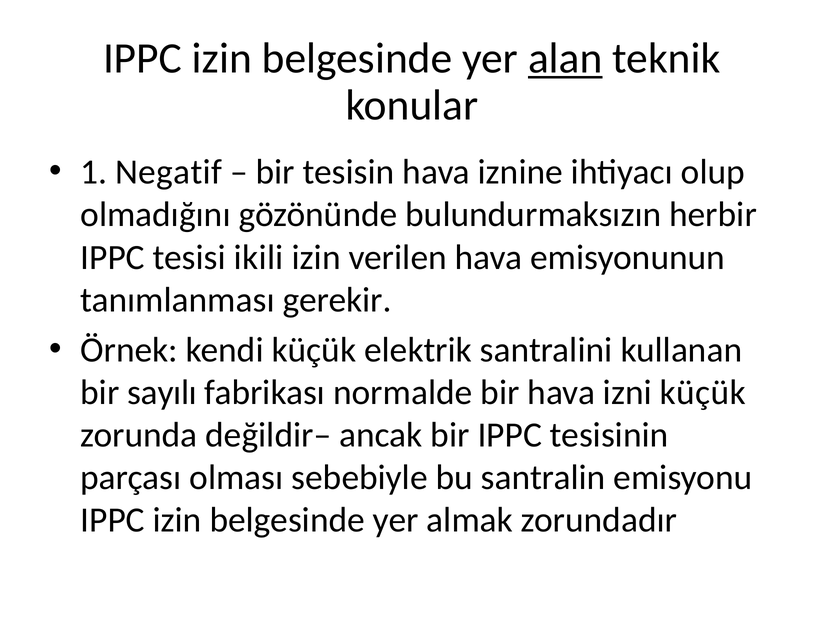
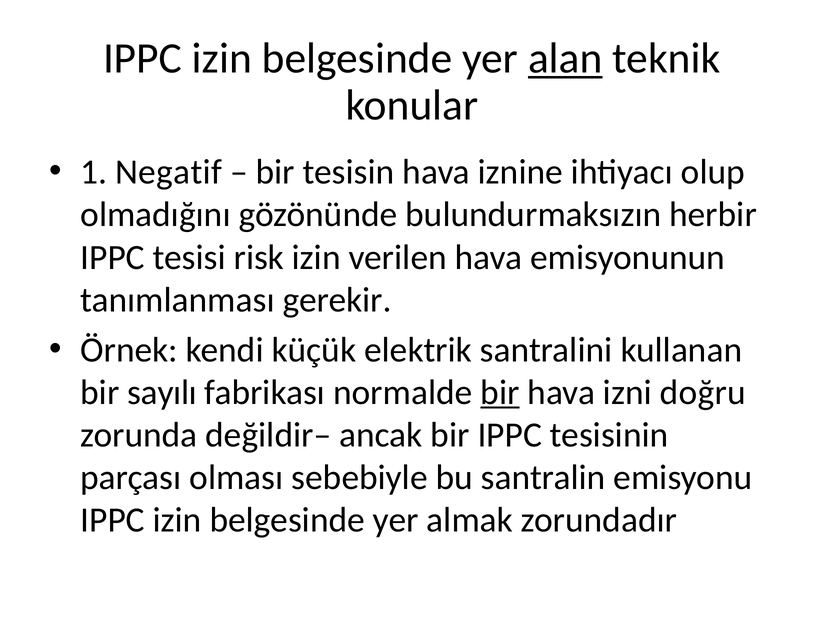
ikili: ikili -> risk (259, 257)
bir underline: none -> present (500, 392)
izni küçük: küçük -> doğru (703, 392)
